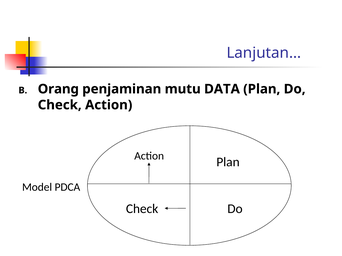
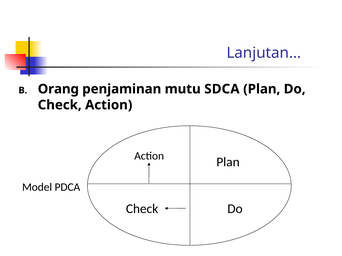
DATA: DATA -> SDCA (222, 89)
